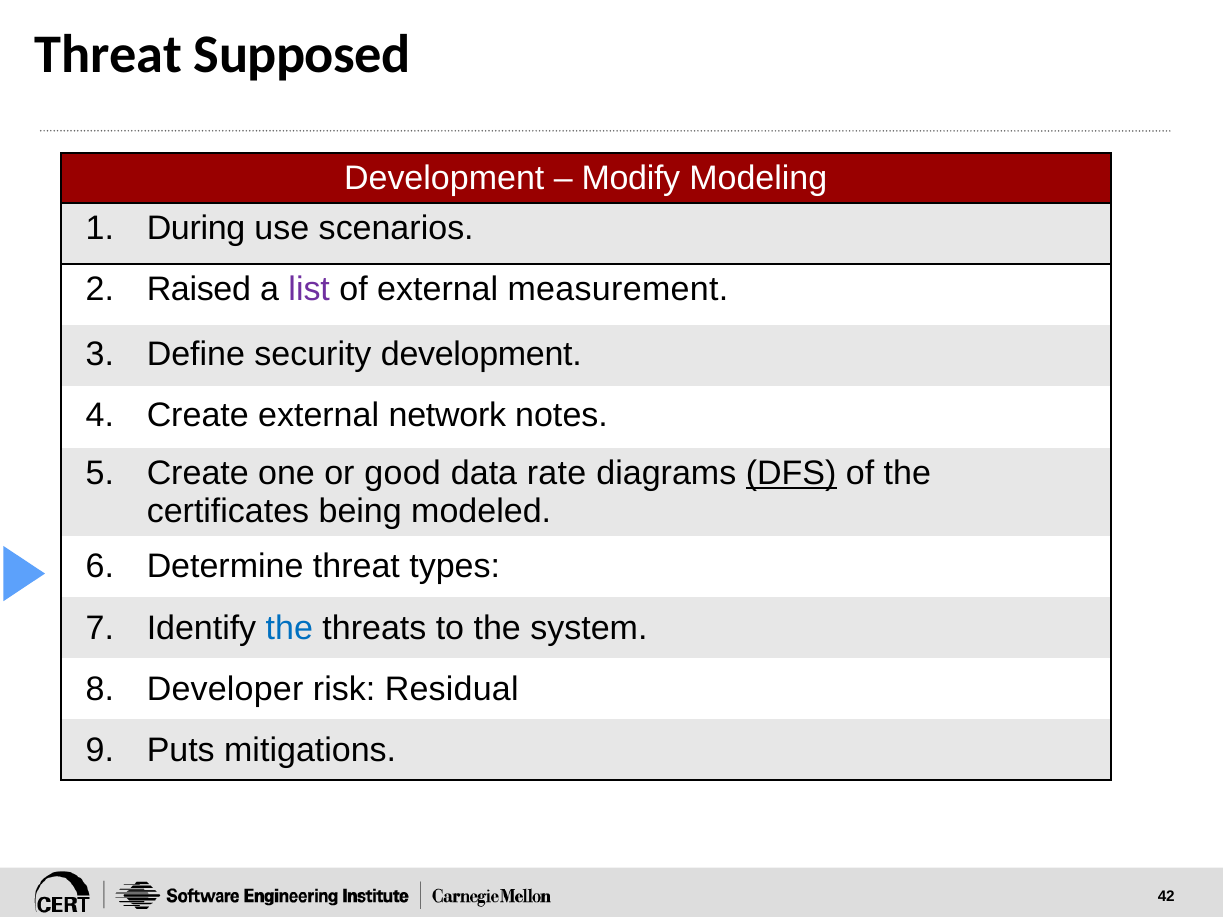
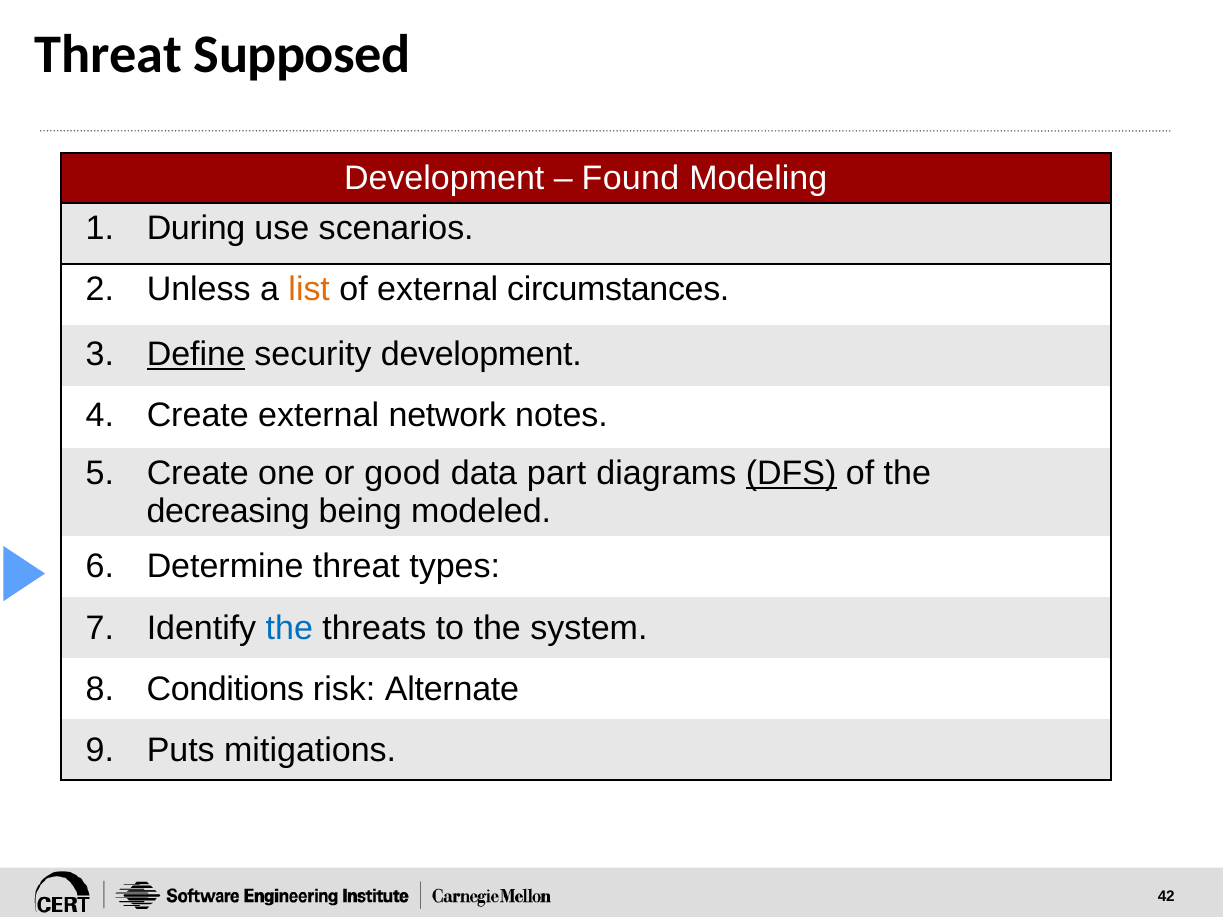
Modify: Modify -> Found (631, 179)
Raised: Raised -> Unless (199, 290)
list colour: purple -> orange (309, 290)
measurement: measurement -> circumstances (618, 290)
Define underline: none -> present (196, 355)
rate: rate -> part (557, 473)
certificates: certificates -> decreasing (228, 511)
Developer: Developer -> Conditions (225, 689)
Residual: Residual -> Alternate (452, 689)
